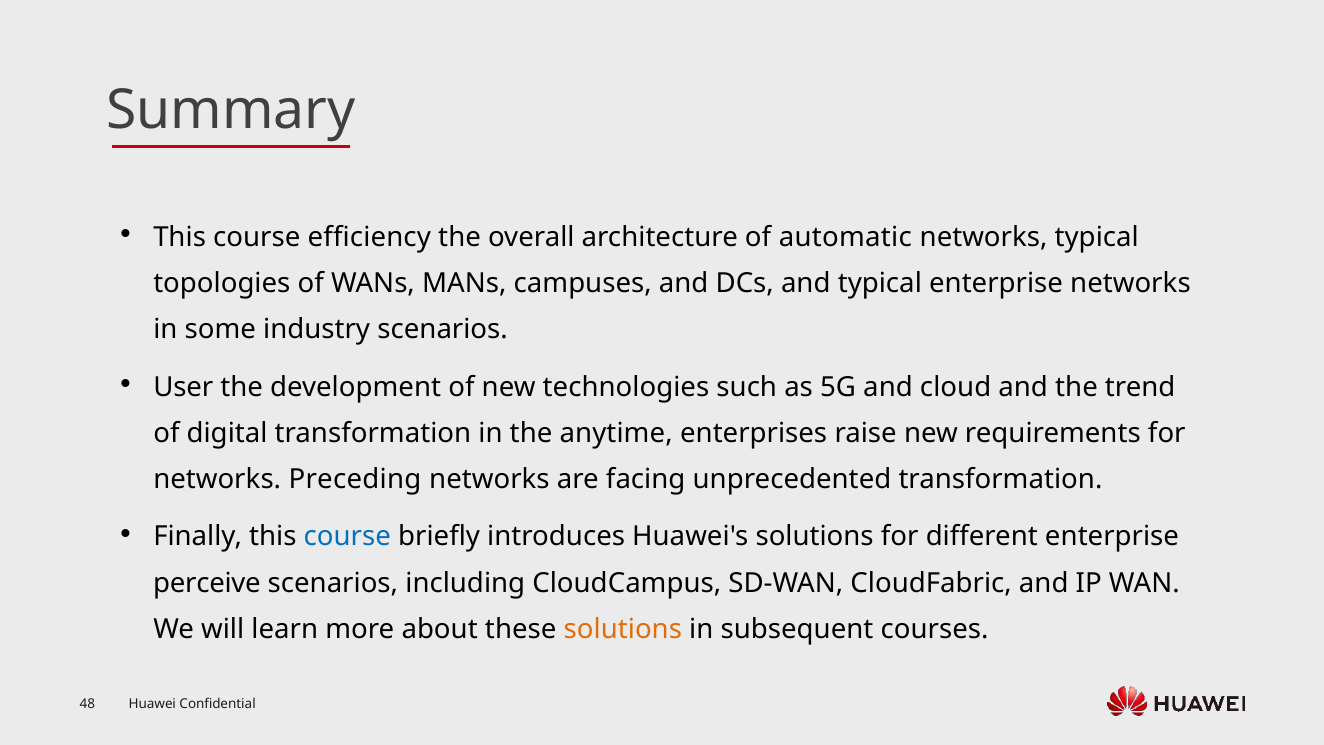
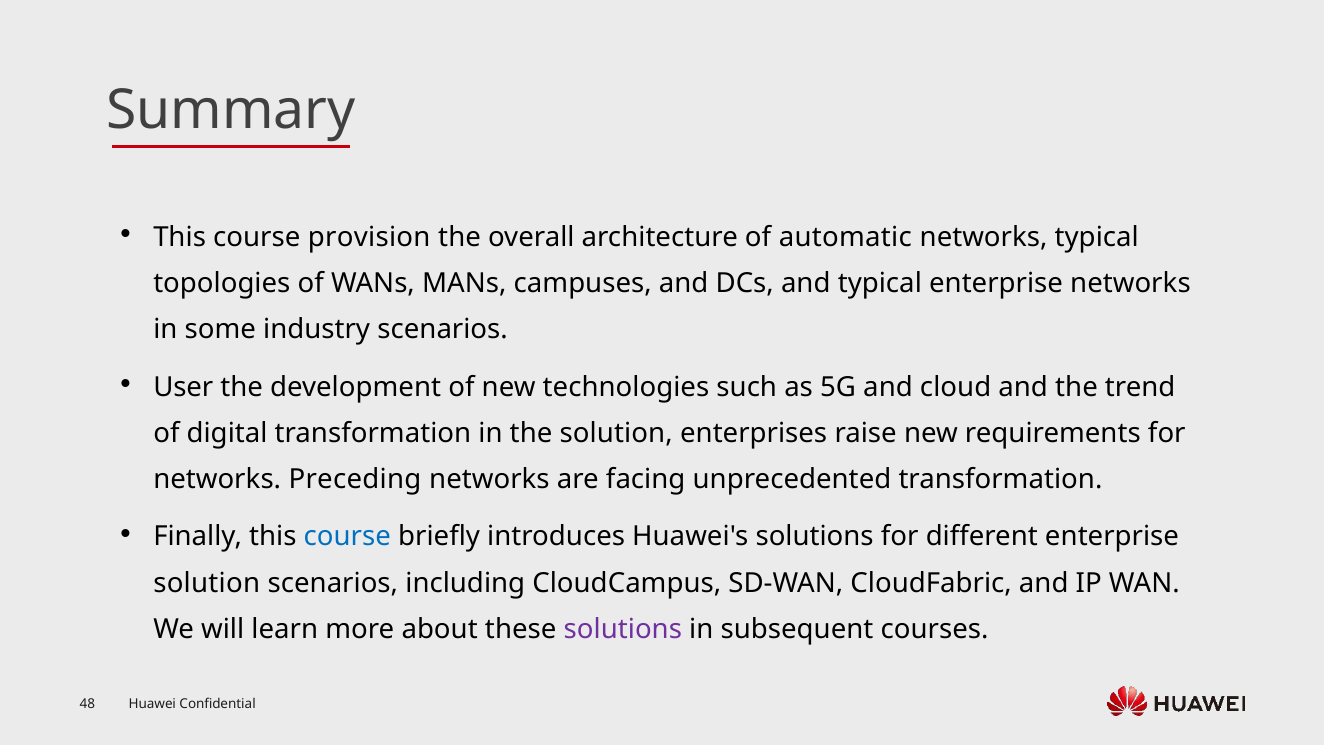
efficiency: efficiency -> provision (369, 237)
the anytime: anytime -> solution (616, 433)
perceive: perceive -> solution (207, 583)
solutions colour: orange -> purple (623, 629)
